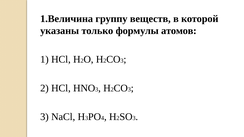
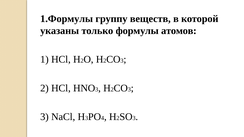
1.Величина: 1.Величина -> 1.Формулы (67, 19)
